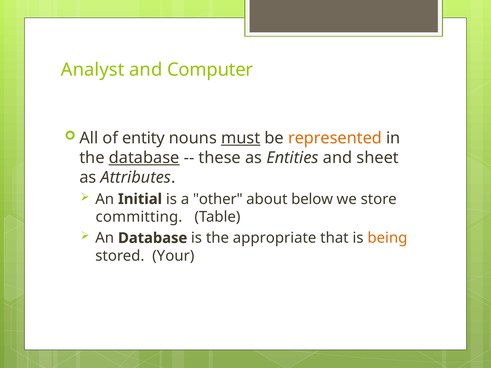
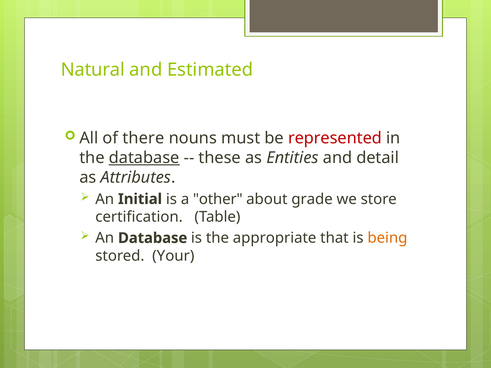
Analyst: Analyst -> Natural (93, 70)
Computer: Computer -> Estimated (210, 70)
entity: entity -> there (143, 138)
must underline: present -> none (241, 138)
represented colour: orange -> red (335, 138)
sheet: sheet -> detail (378, 158)
below: below -> grade (312, 199)
committing: committing -> certification (139, 217)
